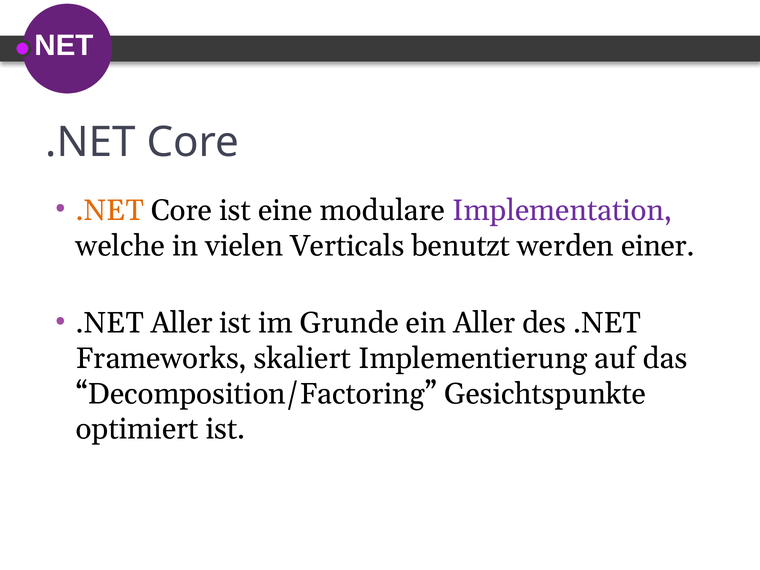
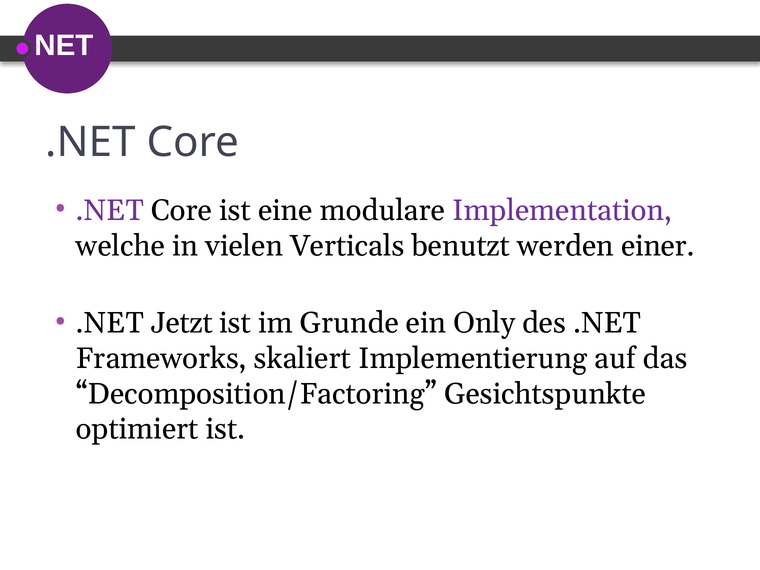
.NET colour: orange -> purple (110, 210)
.NET Aller: Aller -> Jetzt (182, 323)
ein Aller: Aller -> Only (484, 323)
